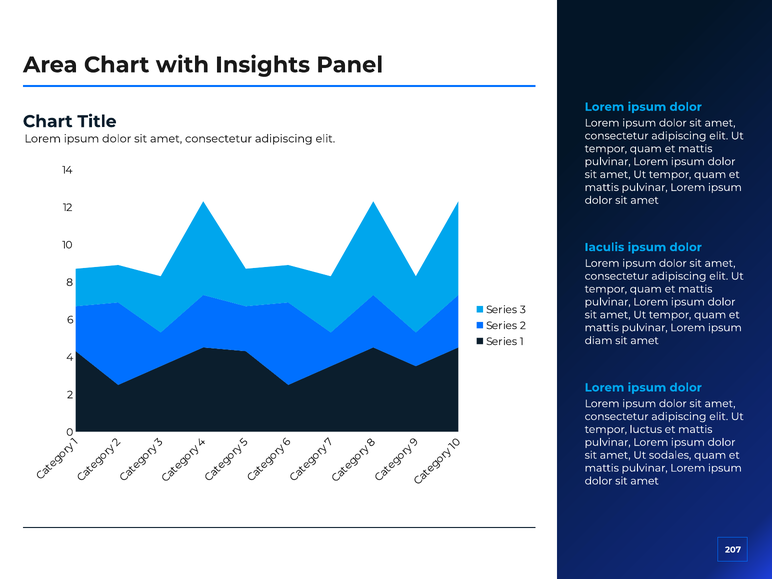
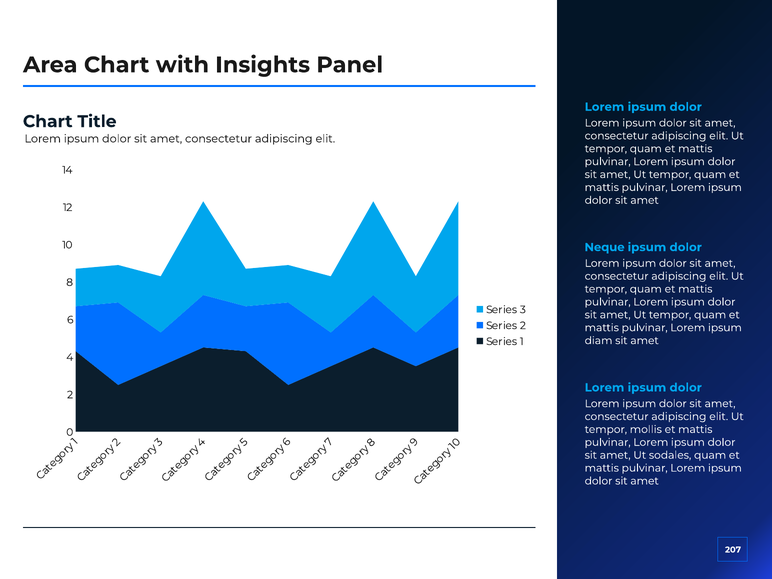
Iaculis: Iaculis -> Neque (605, 247)
luctus: luctus -> mollis (646, 429)
